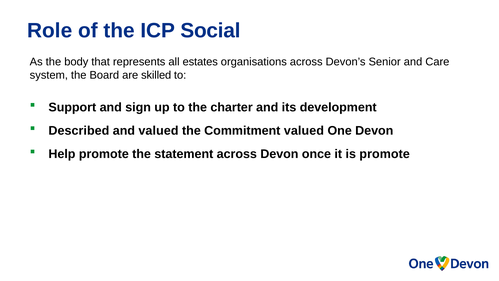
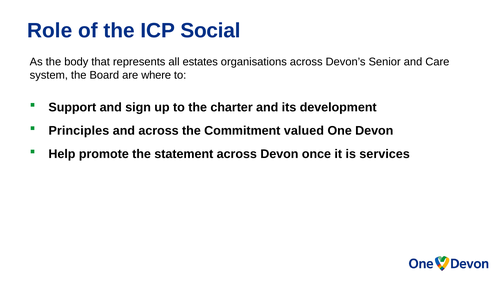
skilled: skilled -> where (156, 75)
Described: Described -> Principles (79, 131)
and valued: valued -> across (159, 131)
is promote: promote -> services (385, 154)
